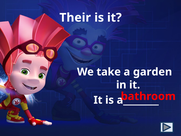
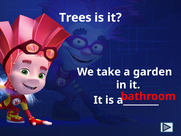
Their: Their -> Trees (75, 18)
